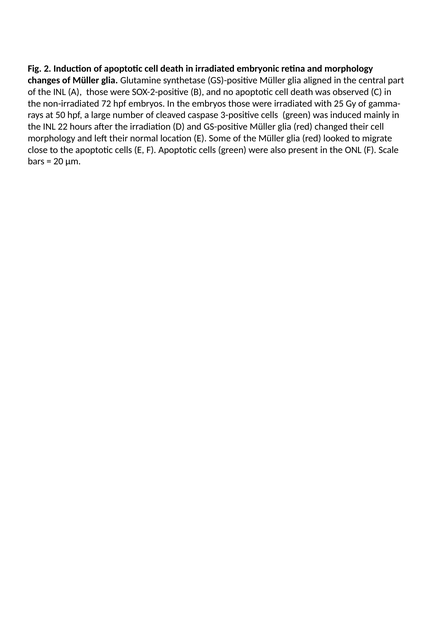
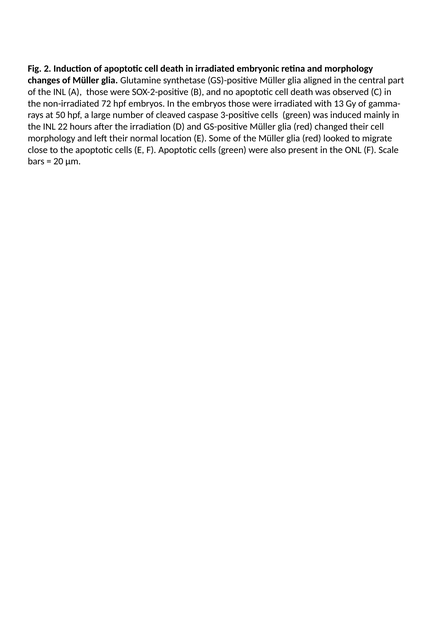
25: 25 -> 13 (339, 104)
